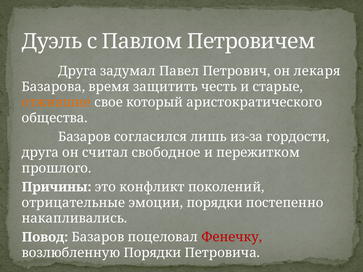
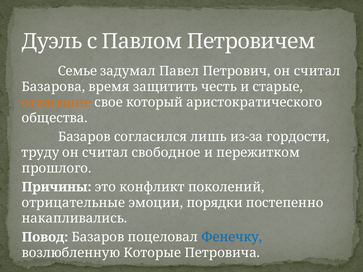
Друга: Друга -> Семье (77, 71)
Петрович он лекаря: лекаря -> считал (317, 71)
друга: друга -> труду (40, 153)
Фенечку colour: red -> blue (232, 237)
возлюбленную Порядки: Порядки -> Которые (152, 253)
